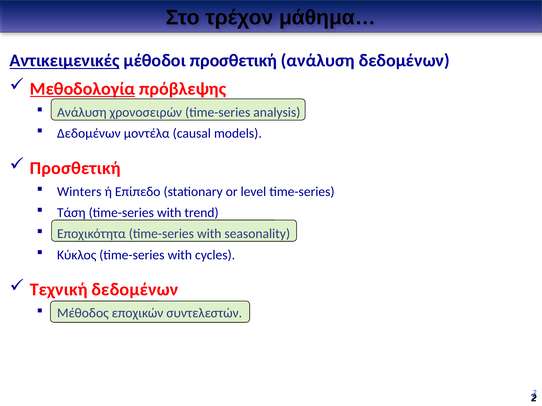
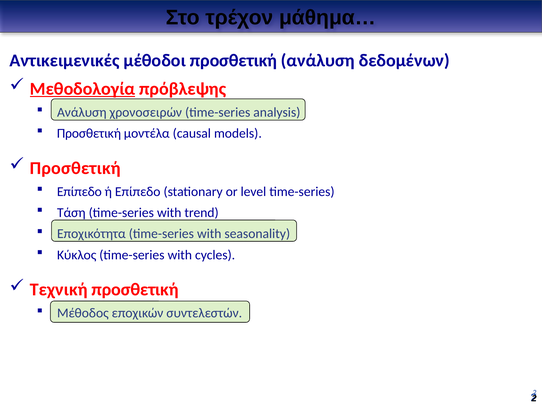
Αντικειμενικές underline: present -> none (65, 61)
Δεδομένων: Δεδομένων -> Προσθετική (89, 134)
Winters: Winters -> Επίπεδο (79, 192)
Τεχνική δεδομένων: δεδομένων -> προσθετική (135, 290)
